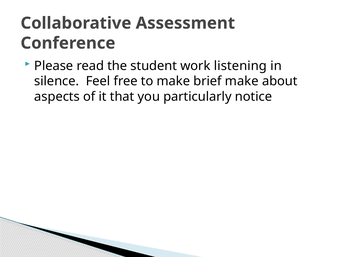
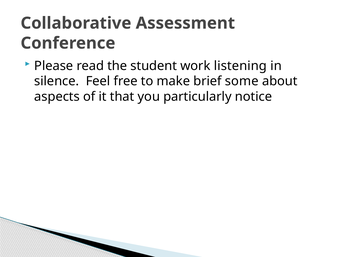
brief make: make -> some (242, 81)
